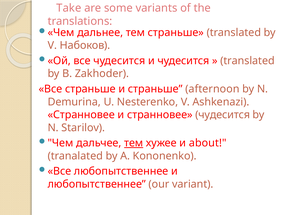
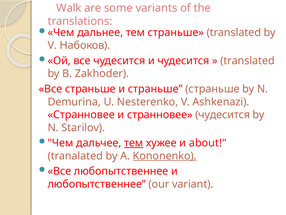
Take: Take -> Walk (69, 8)
страньше afternoon: afternoon -> страньше (212, 89)
Kononenko underline: none -> present (165, 156)
